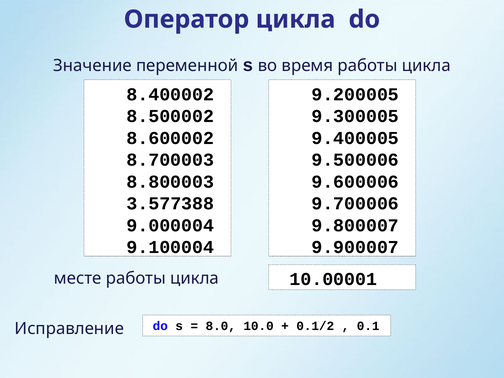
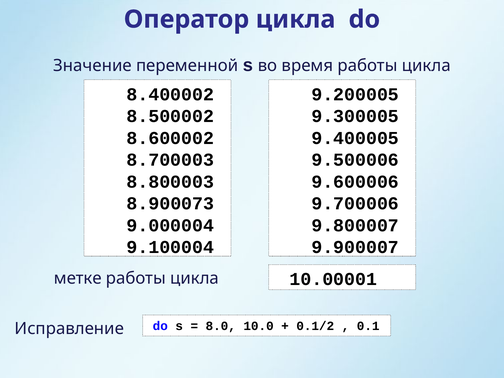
3.577388: 3.577388 -> 8.900073 (170, 204)
месте: месте -> метке (78, 278)
